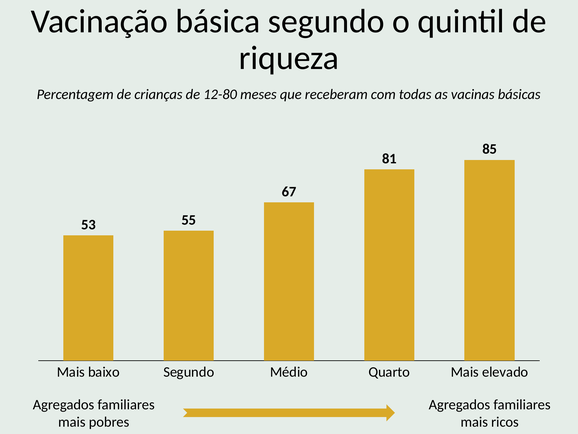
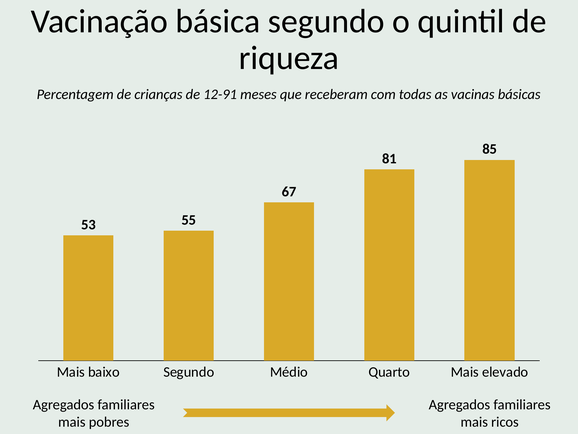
12-80: 12-80 -> 12-91 (220, 94)
